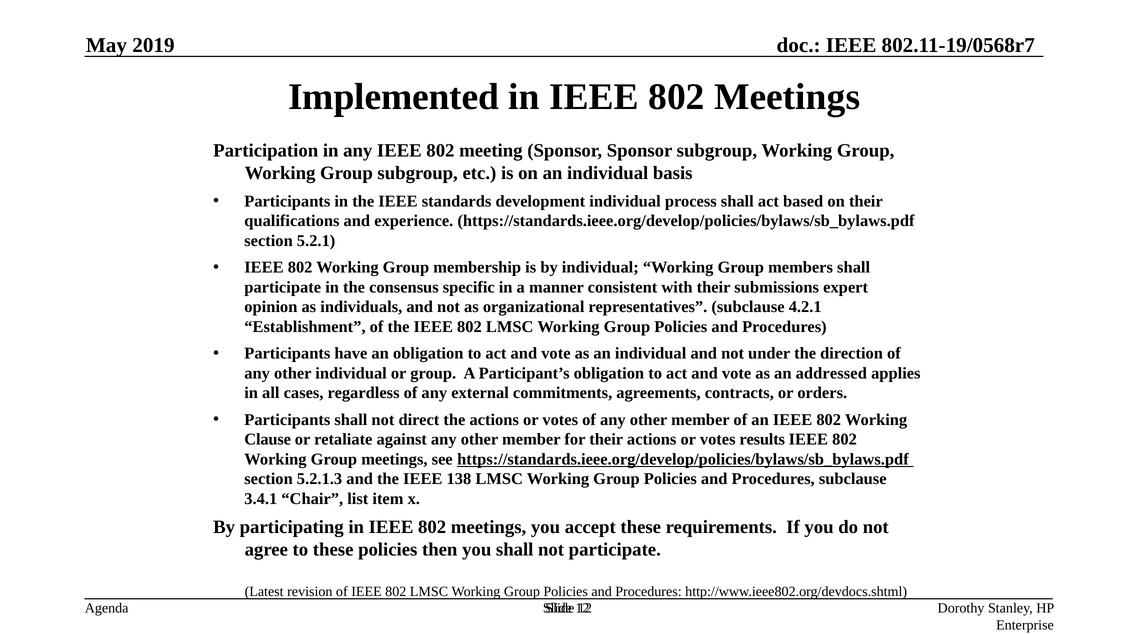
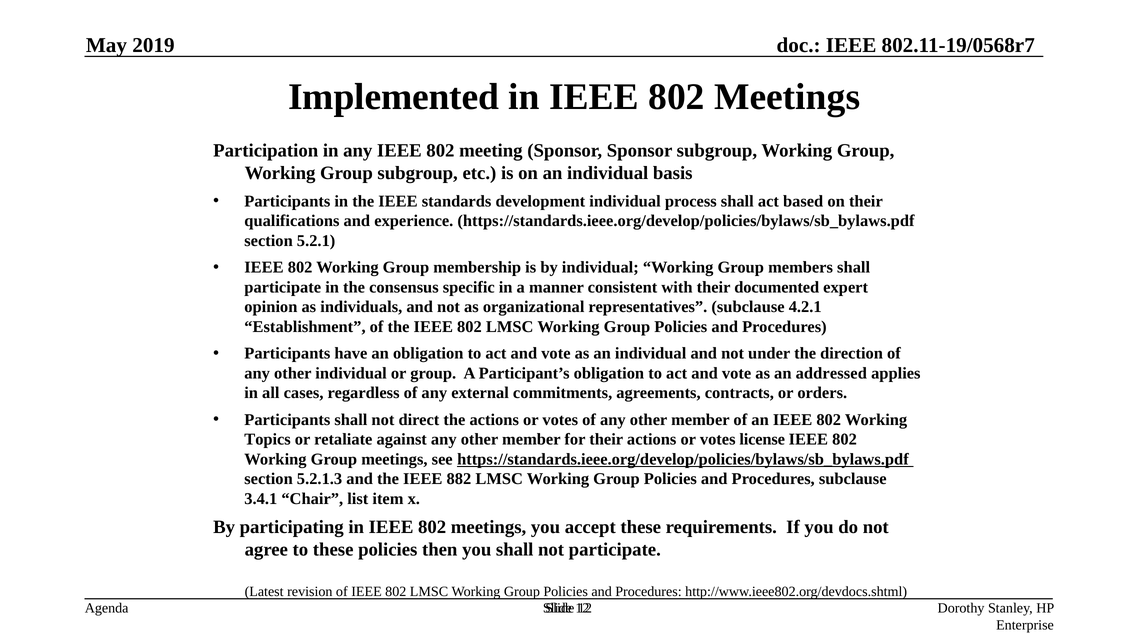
submissions: submissions -> documented (777, 287)
Clause: Clause -> Topics (268, 440)
results: results -> license (762, 440)
138: 138 -> 882 (459, 479)
